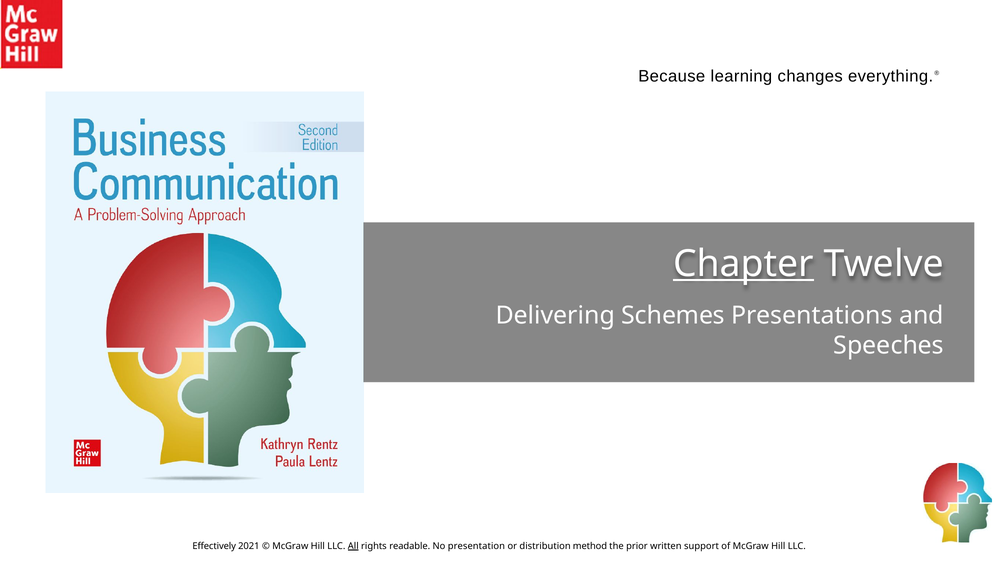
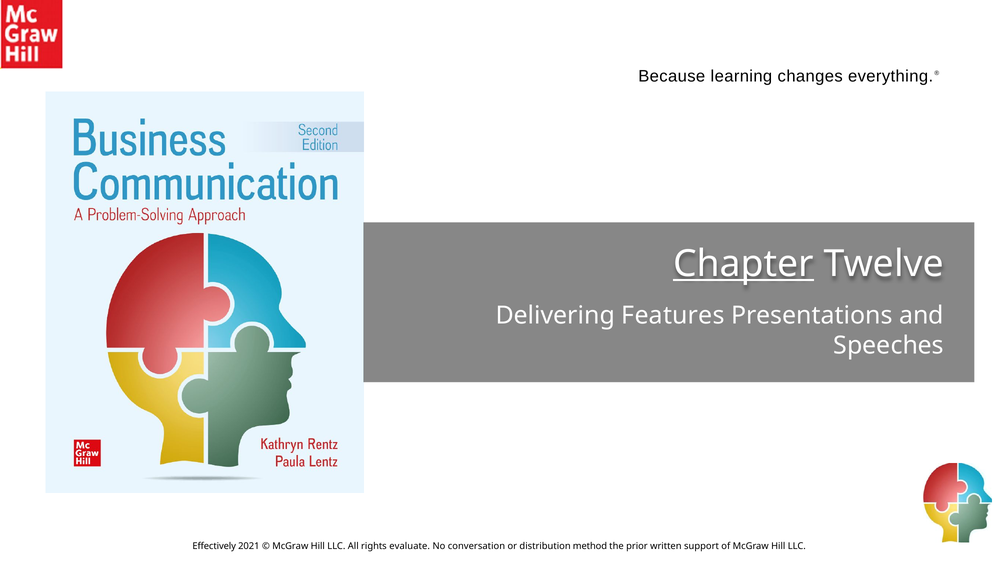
Schemes: Schemes -> Features (673, 316)
All underline: present -> none (353, 546)
readable: readable -> evaluate (410, 546)
presentation: presentation -> conversation (476, 546)
